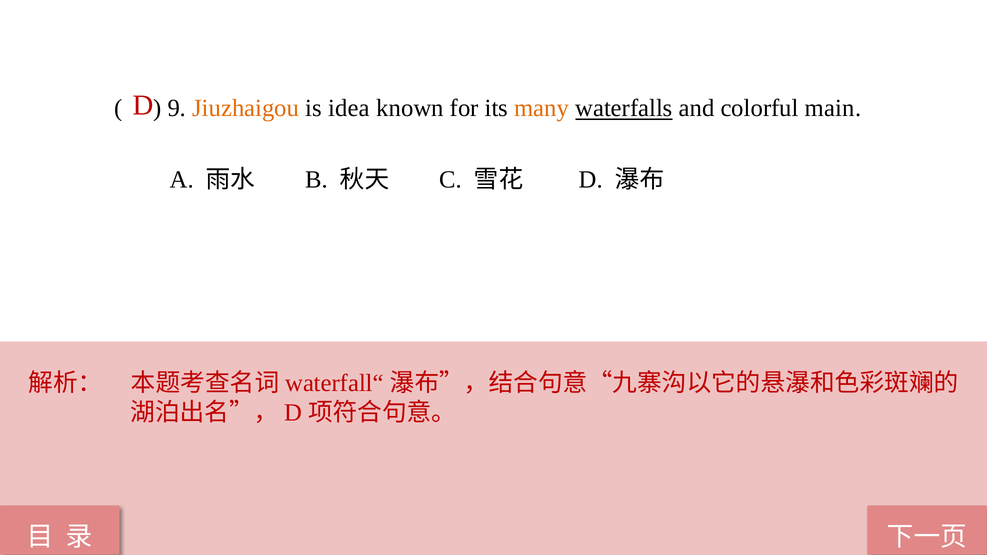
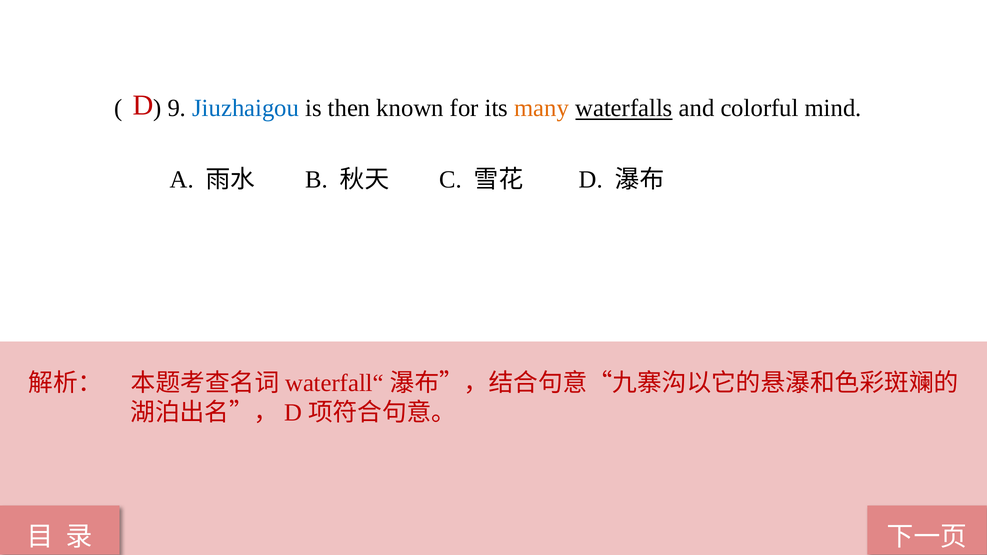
Jiuzhaigou colour: orange -> blue (246, 108)
idea: idea -> then (349, 108)
main: main -> mind (833, 108)
